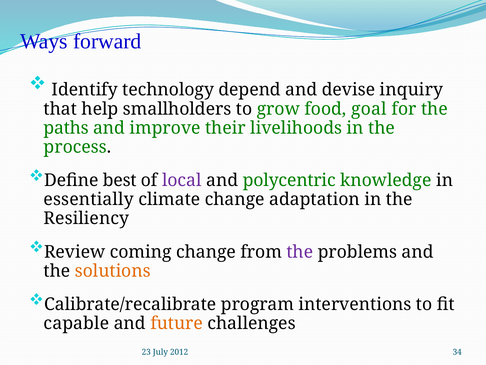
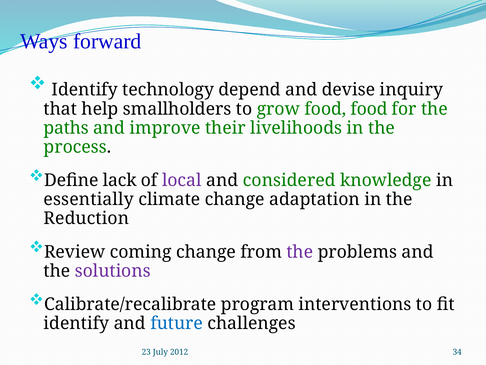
food goal: goal -> food (369, 109)
best: best -> lack (120, 180)
polycentric: polycentric -> considered (289, 180)
Resiliency: Resiliency -> Reduction (86, 218)
solutions colour: orange -> purple (113, 271)
capable: capable -> identify (76, 323)
future colour: orange -> blue (177, 323)
